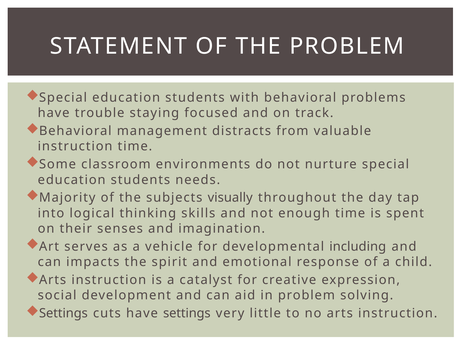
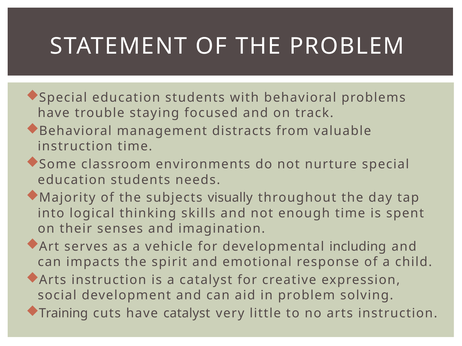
Settings: Settings -> Training (63, 314)
have settings: settings -> catalyst (187, 314)
